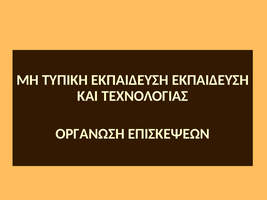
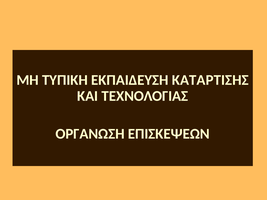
ΕΚΠΑΙΔΕΥΣΗ ΕΚΠΑΙΔΕΥΣΗ: ΕΚΠΑΙΔΕΥΣΗ -> ΚΑΤΑΡΤΙΣΗΣ (210, 80)
